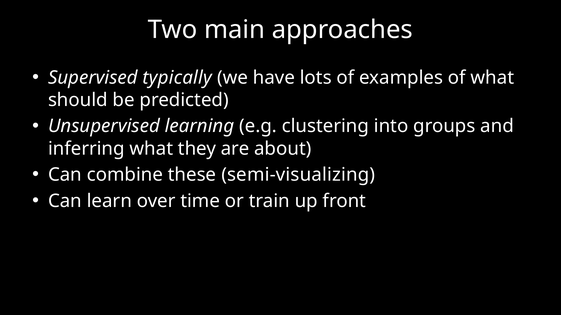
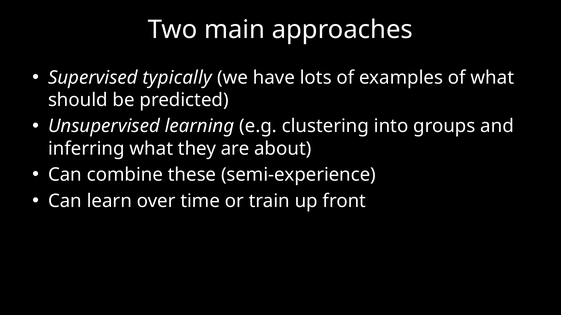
semi-visualizing: semi-visualizing -> semi-experience (298, 175)
